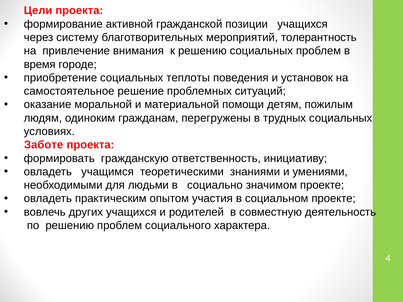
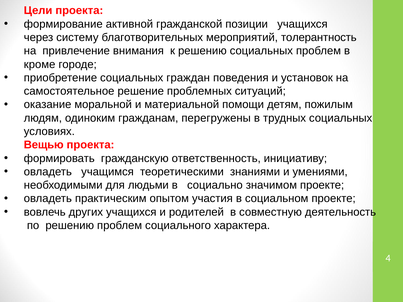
время: время -> кроме (40, 64)
теплоты: теплоты -> граждан (188, 78)
Заботе: Заботе -> Вещью (44, 145)
